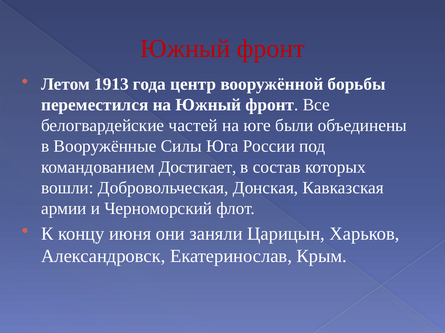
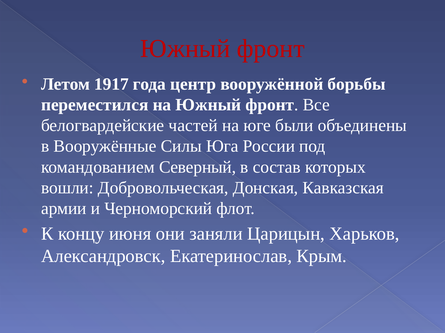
1913: 1913 -> 1917 (111, 84)
Достигает: Достигает -> Северный (198, 167)
